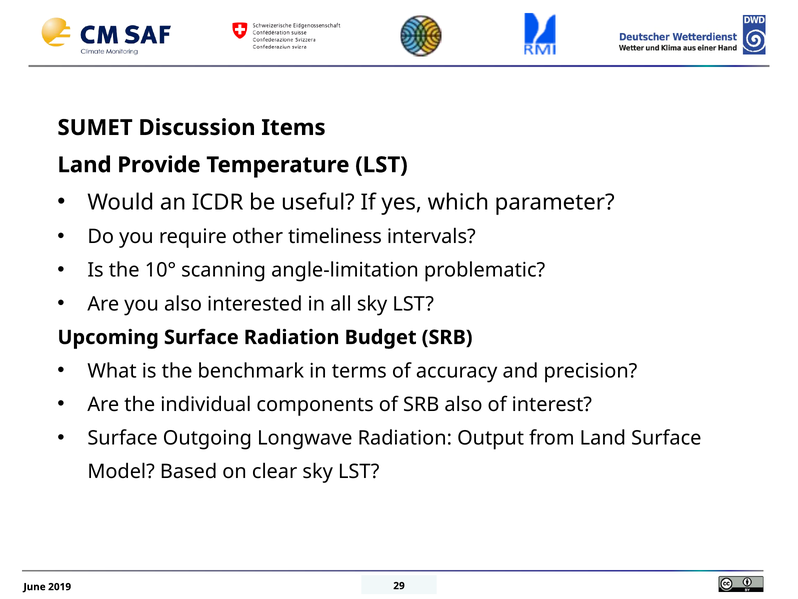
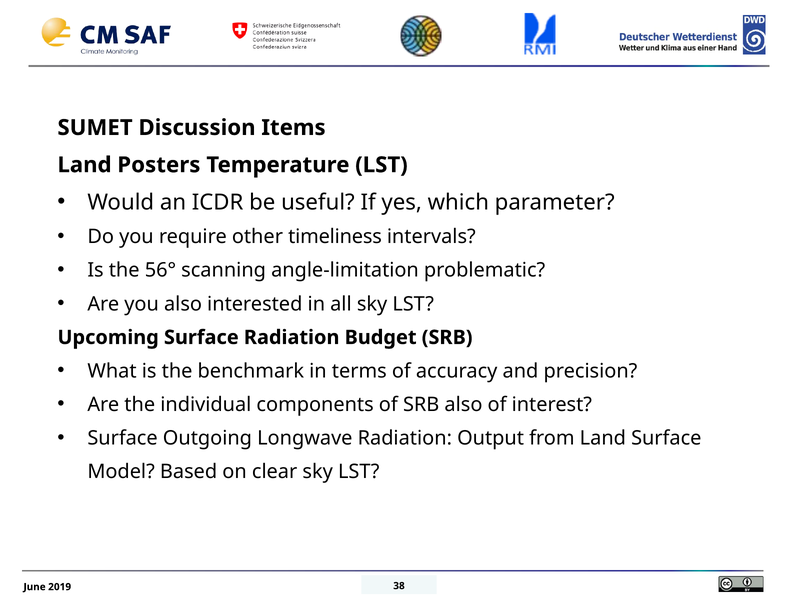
Provide: Provide -> Posters (159, 165)
10°: 10° -> 56° (160, 270)
29: 29 -> 38 (399, 585)
